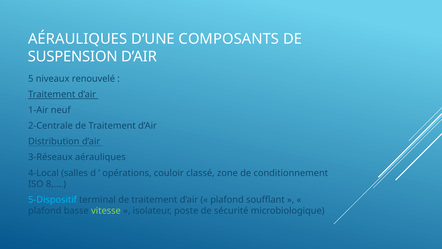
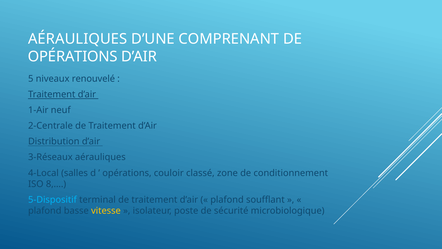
COMPOSANTS: COMPOSANTS -> COMPRENANT (229, 39)
SUSPENSION: SUSPENSION -> OPÉRATIONS (73, 57)
vitesse colour: light green -> yellow (106, 211)
